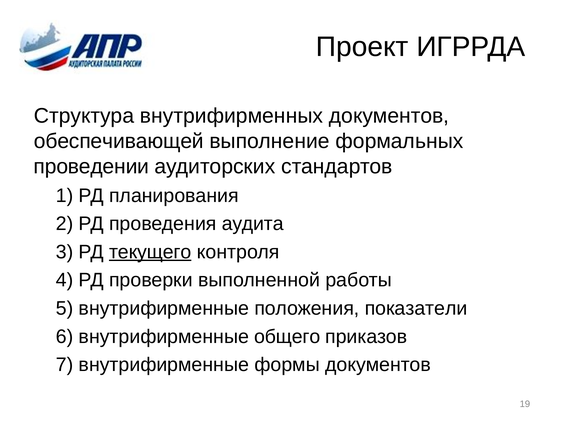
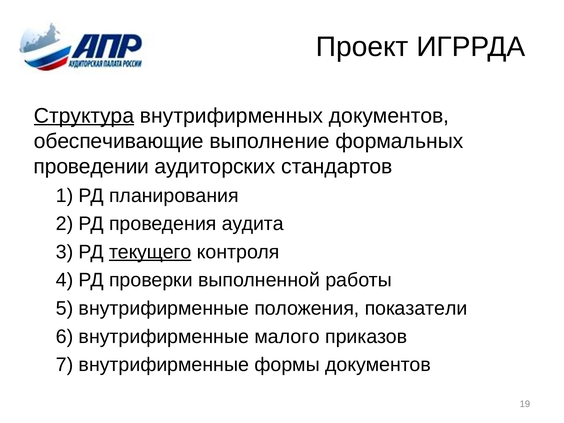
Структура underline: none -> present (84, 116)
обеспечивающей: обеспечивающей -> обеспечивающие (119, 141)
общего: общего -> малого (287, 337)
